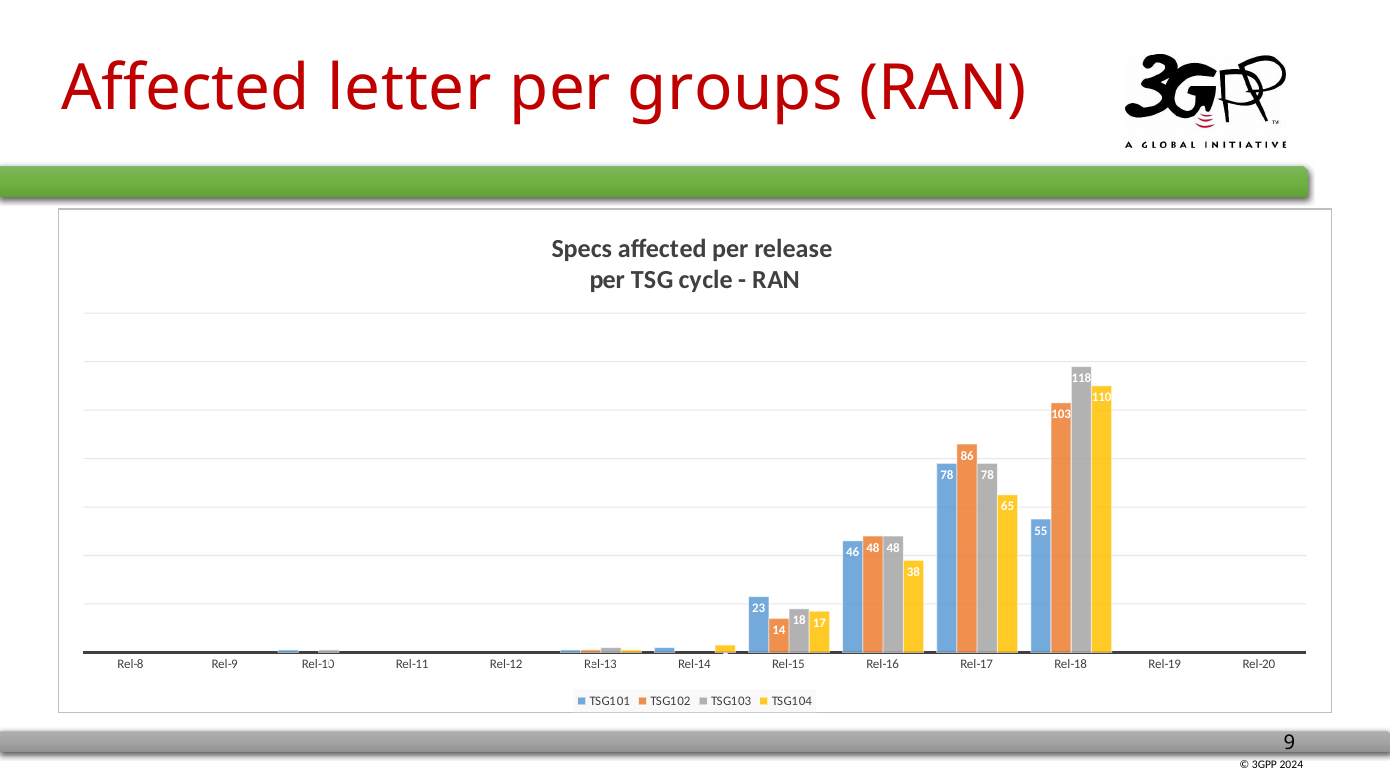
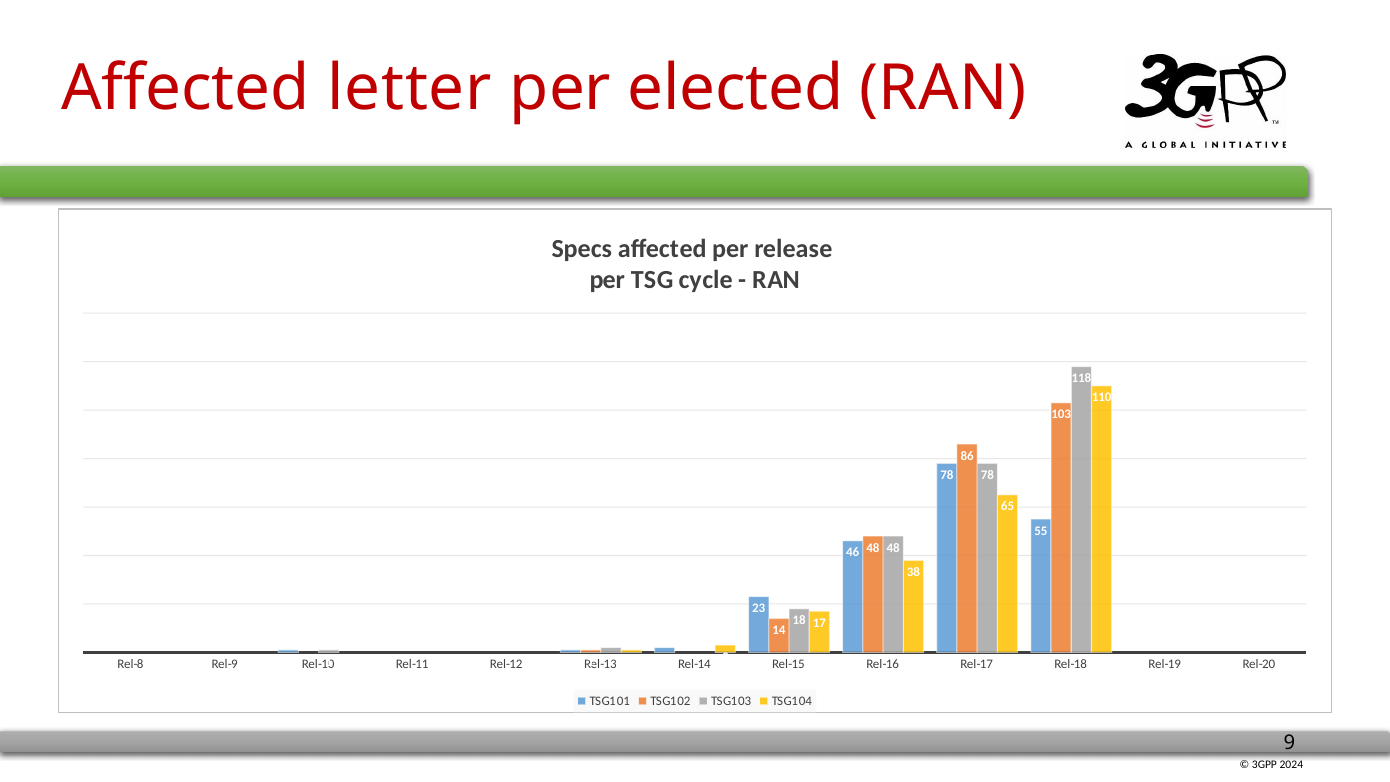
groups: groups -> elected (736, 88)
